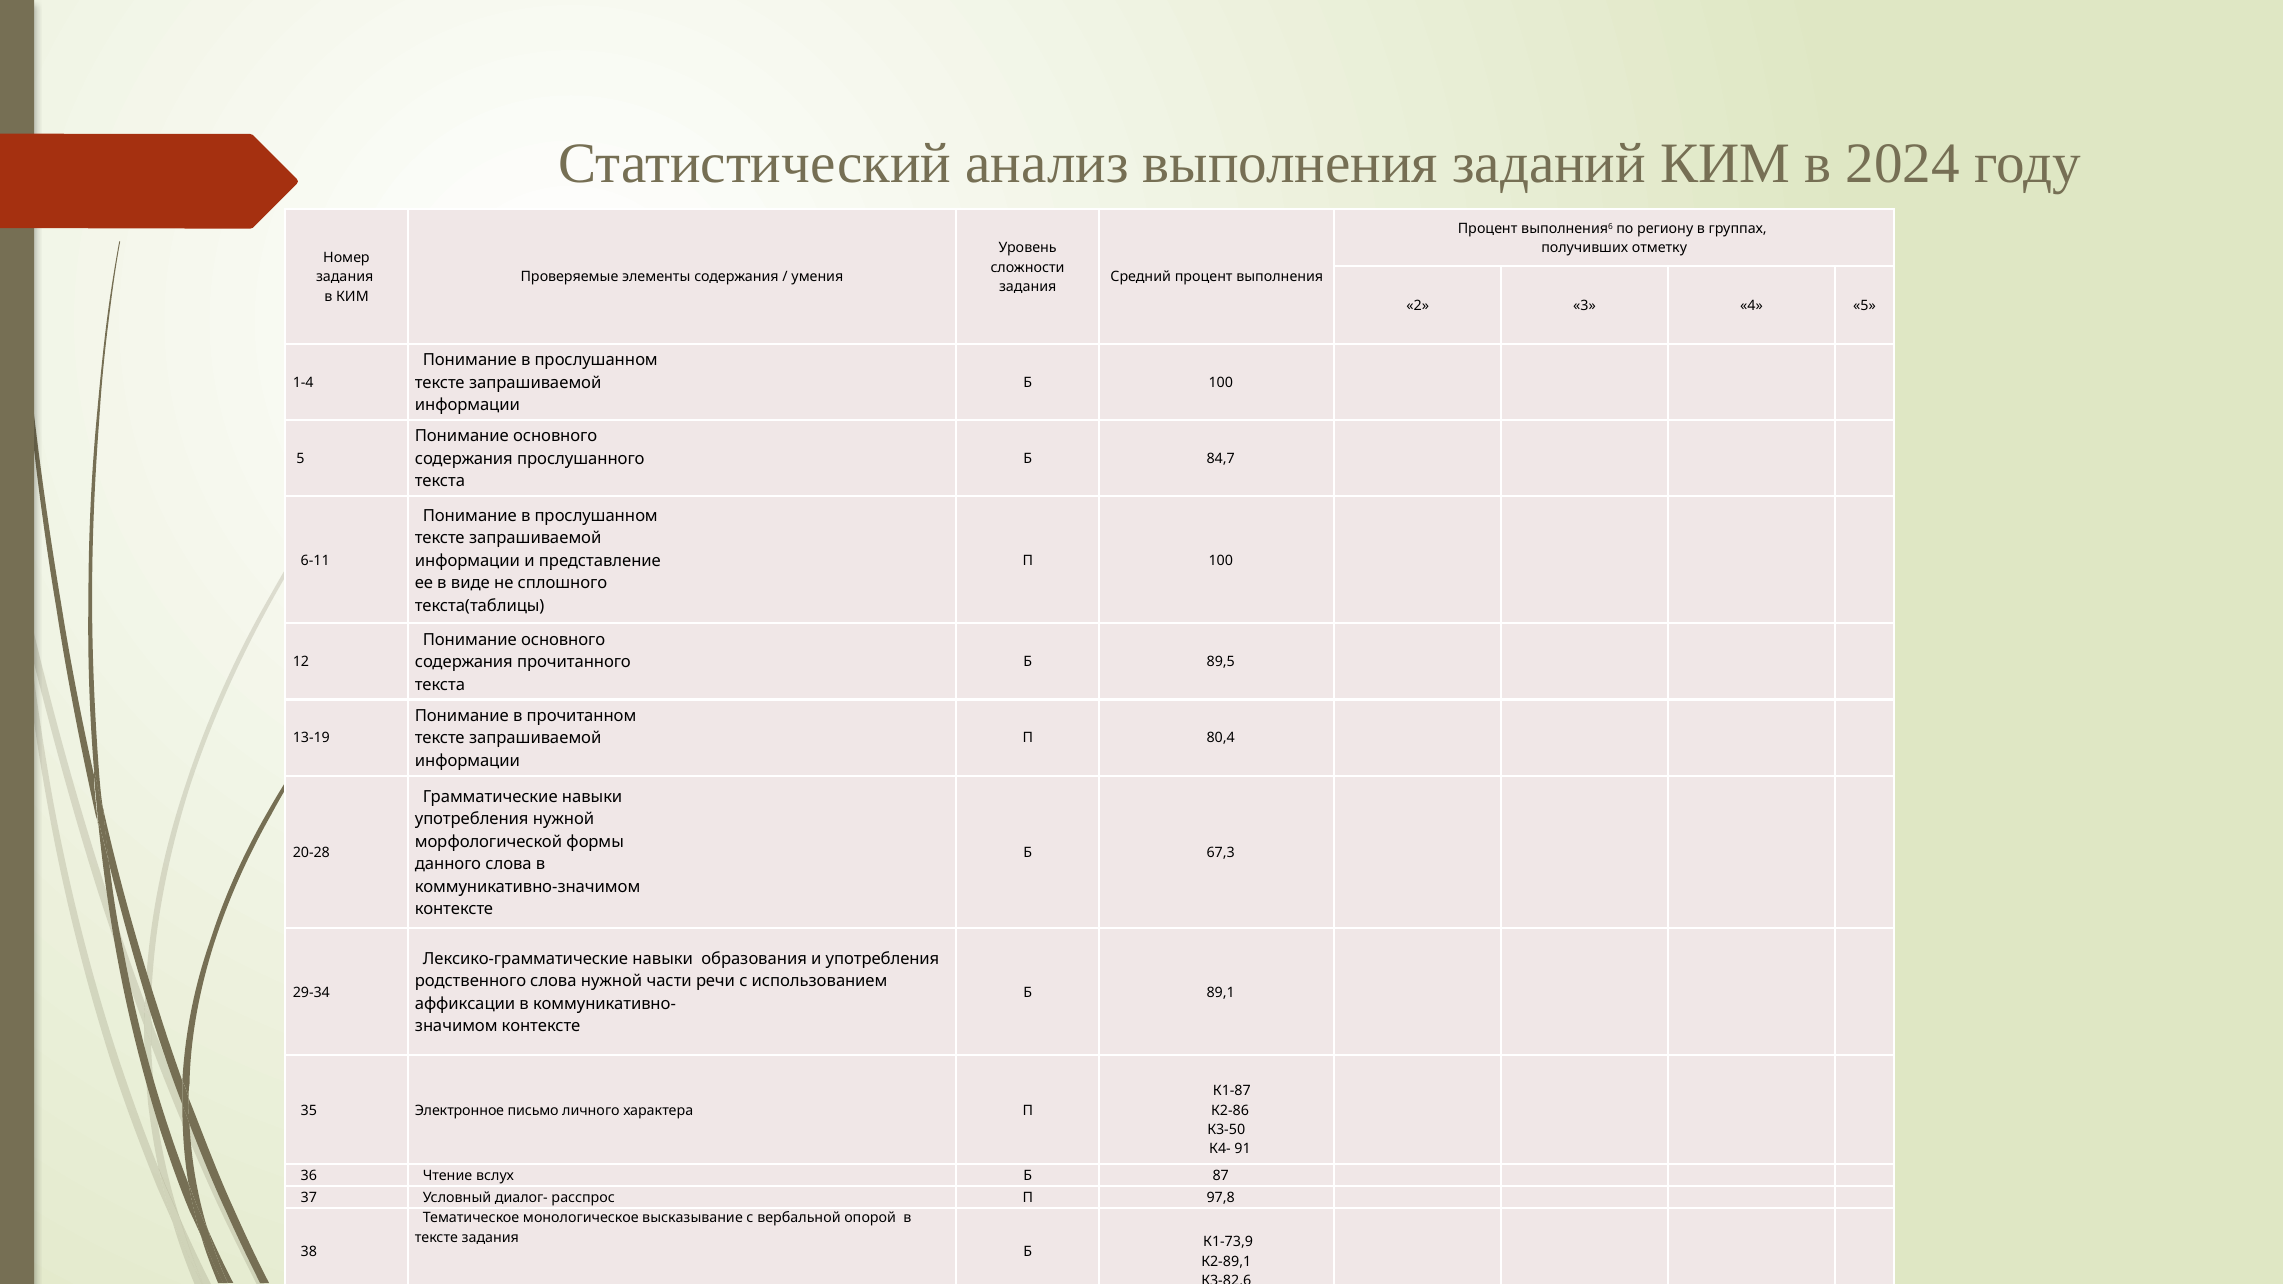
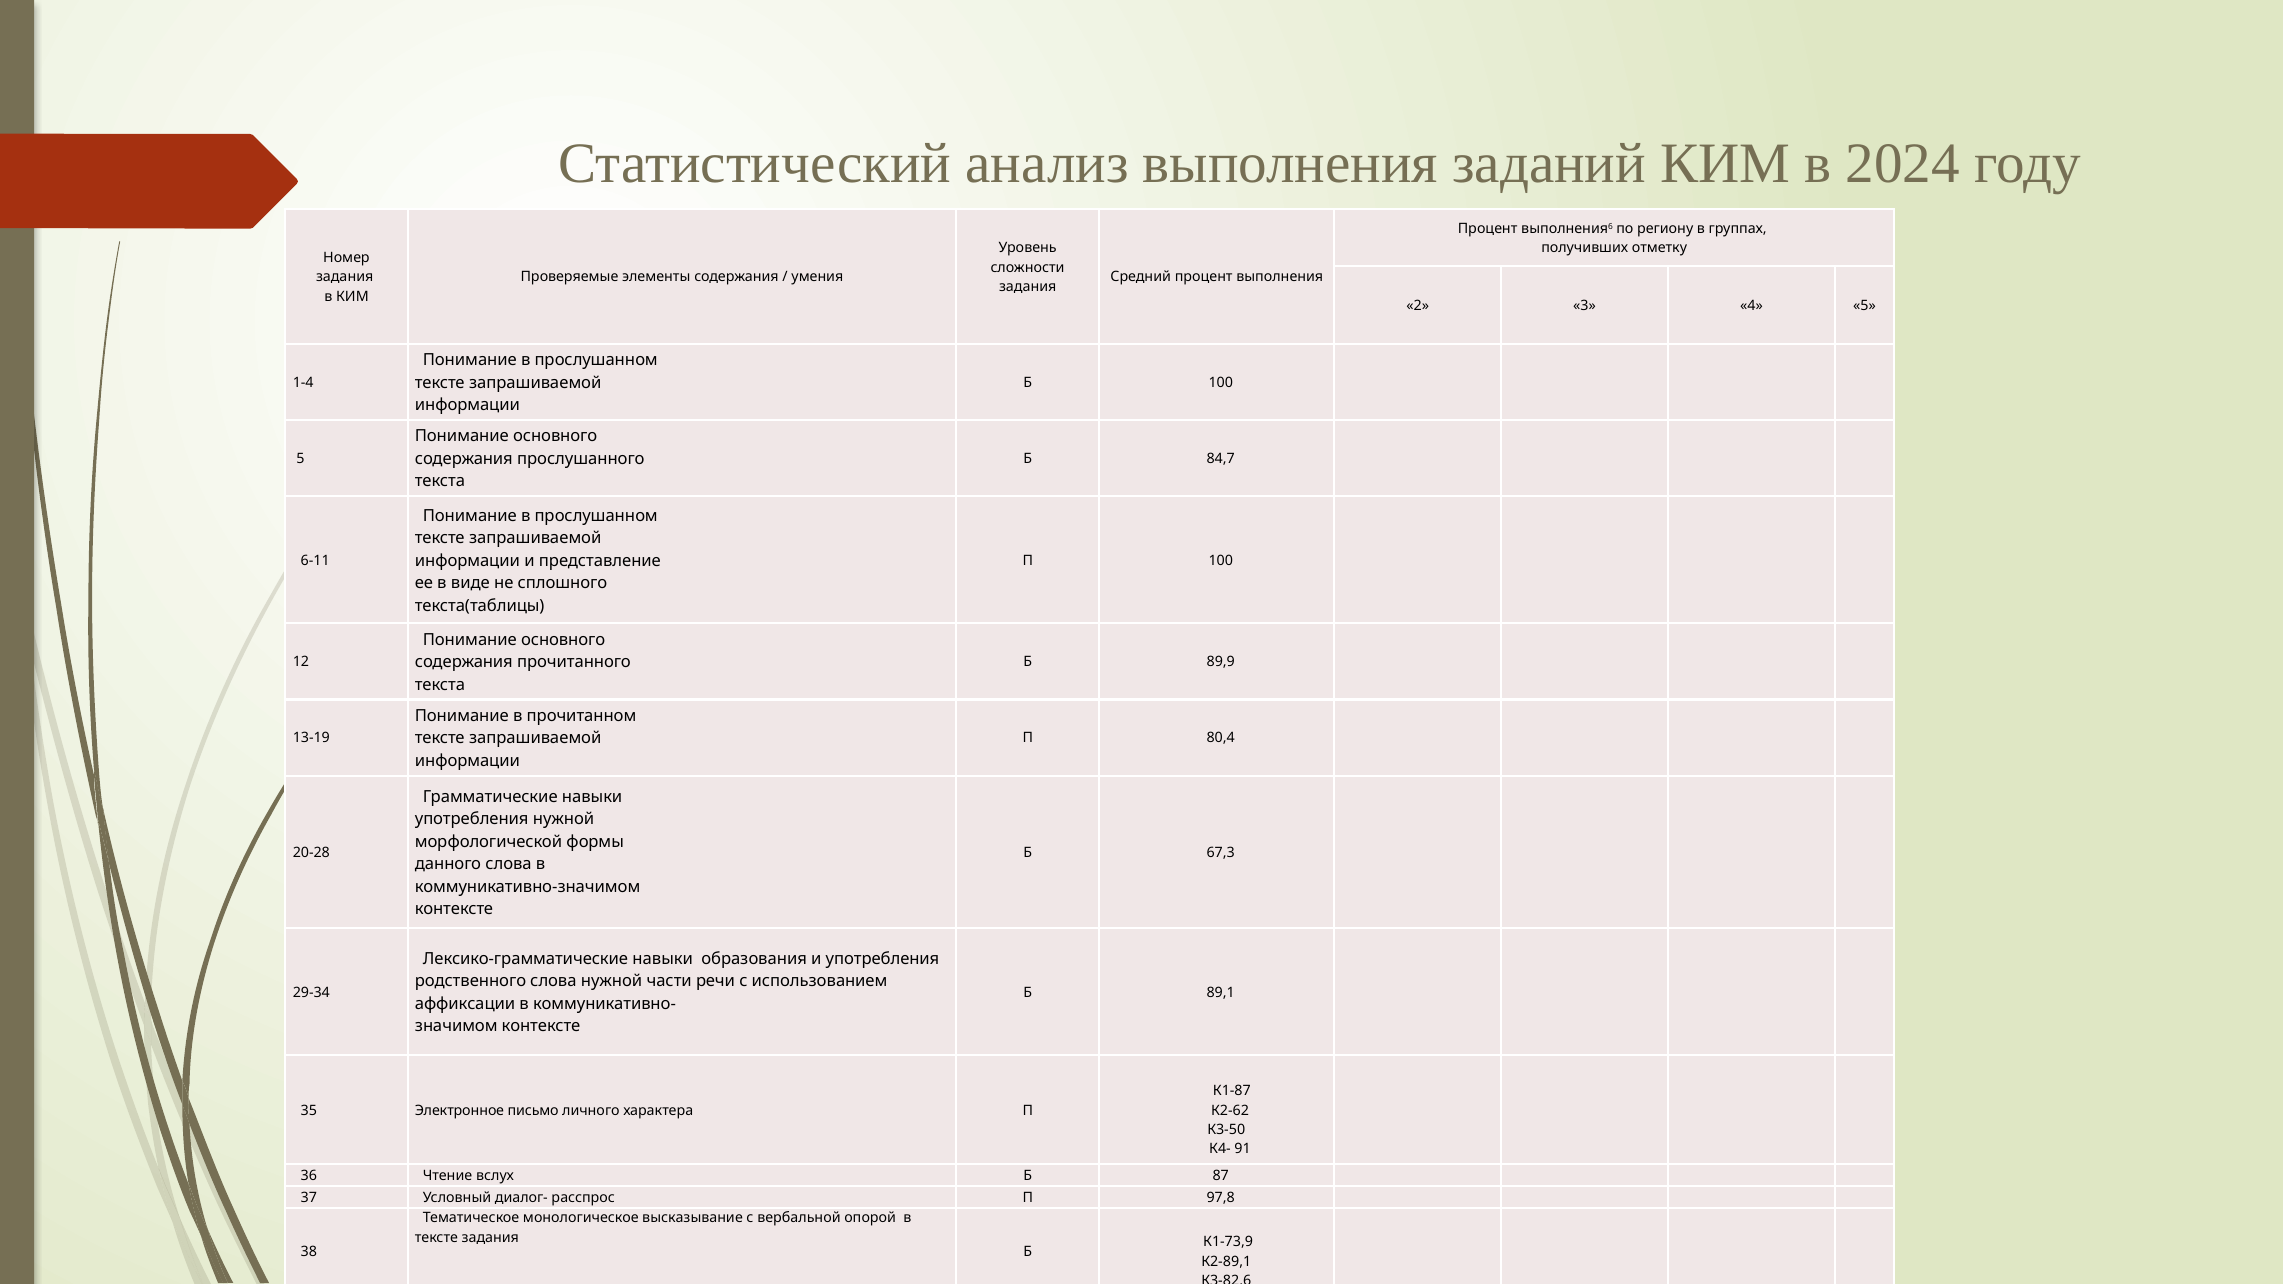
89,5: 89,5 -> 89,9 (1221, 662)
К2-86: К2-86 -> К2-62 (1230, 1111)
